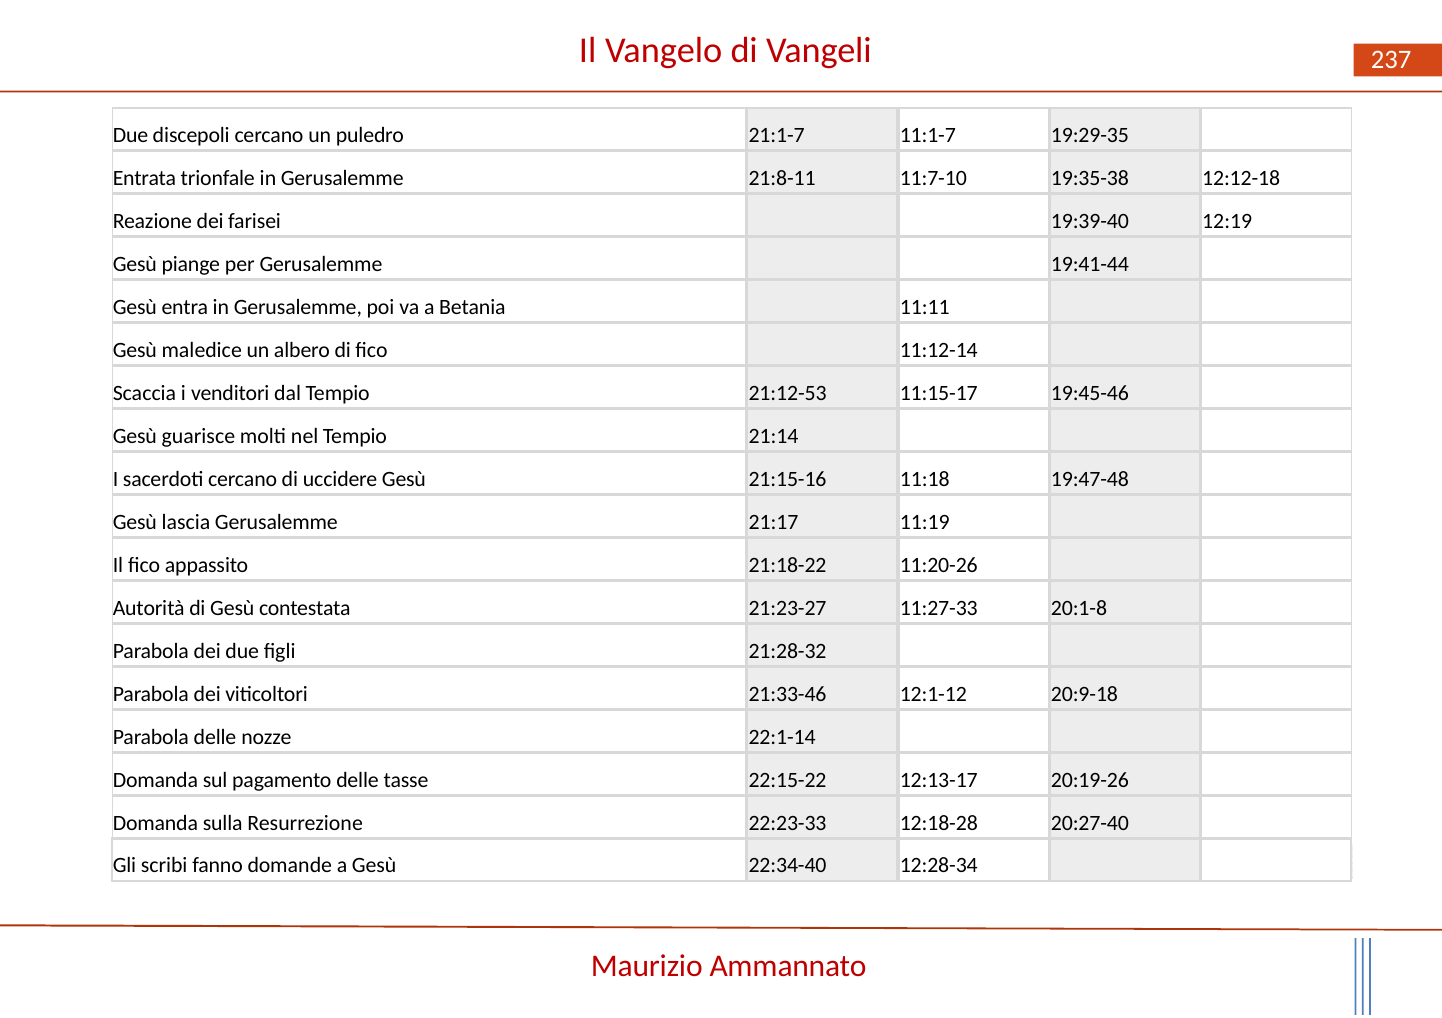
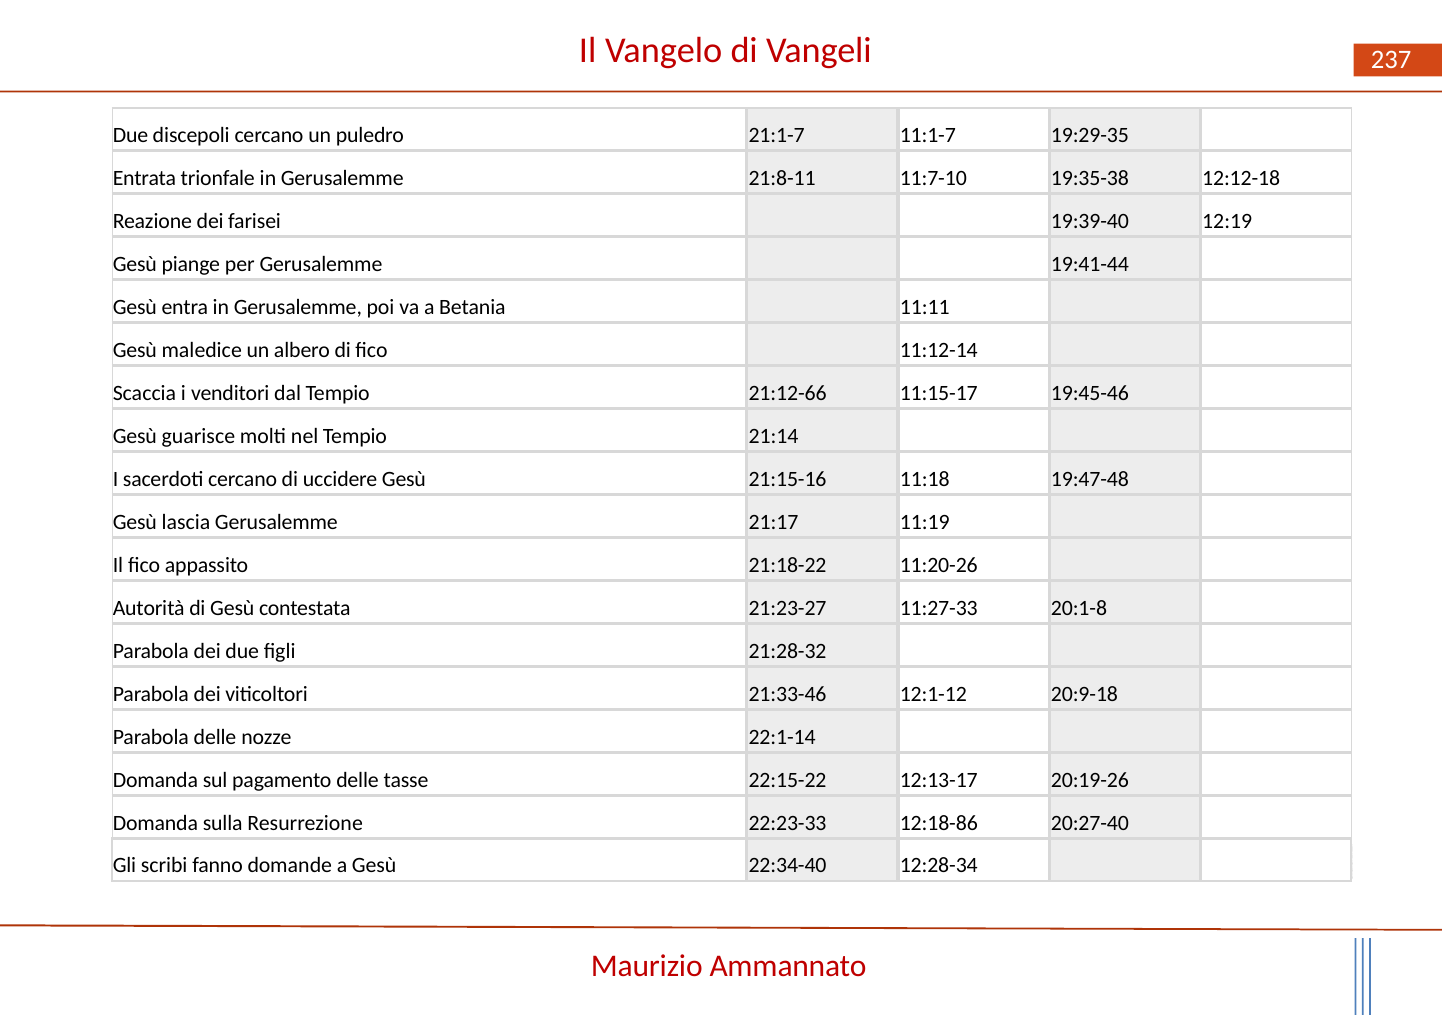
21:12-53: 21:12-53 -> 21:12-66 (788, 393)
12:18-28: 12:18-28 -> 12:18-86 (939, 823)
